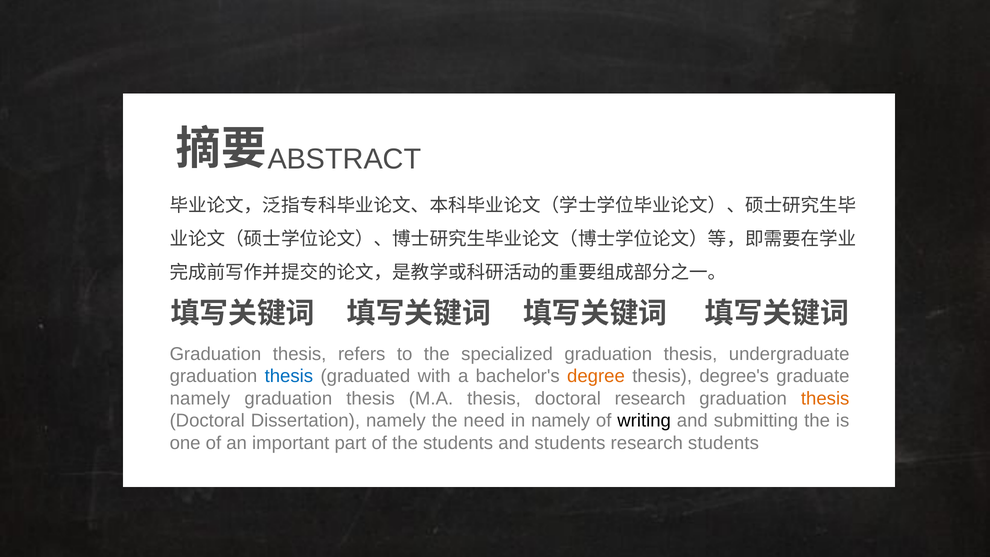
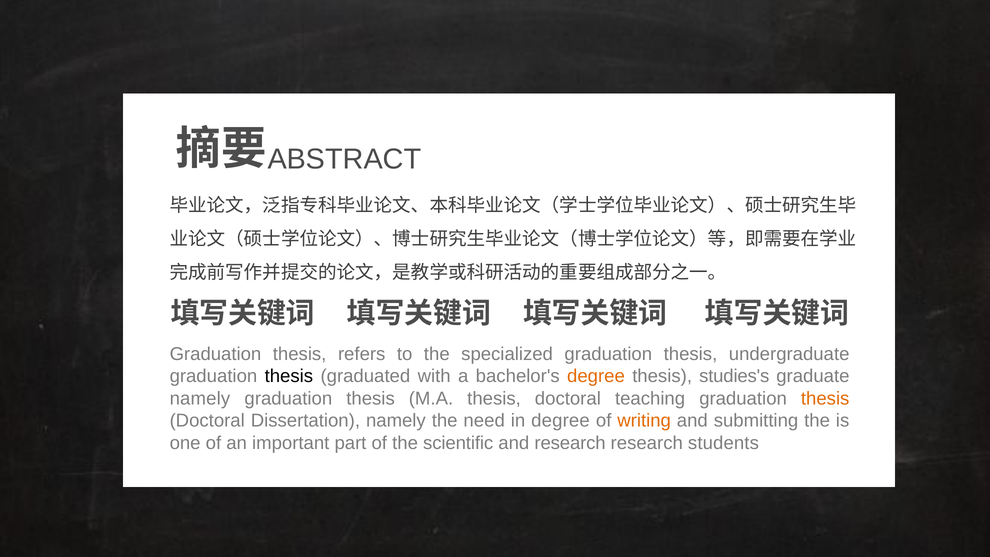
thesis colour: blue -> black (289, 376)
degree's: degree's -> studies's (734, 376)
doctoral research: research -> teaching (650, 398)
in namely: namely -> degree (560, 421)
writing colour: black -> orange (644, 421)
the students: students -> scientific (458, 443)
and students: students -> research (570, 443)
